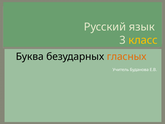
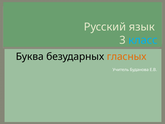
класс colour: yellow -> light blue (143, 40)
